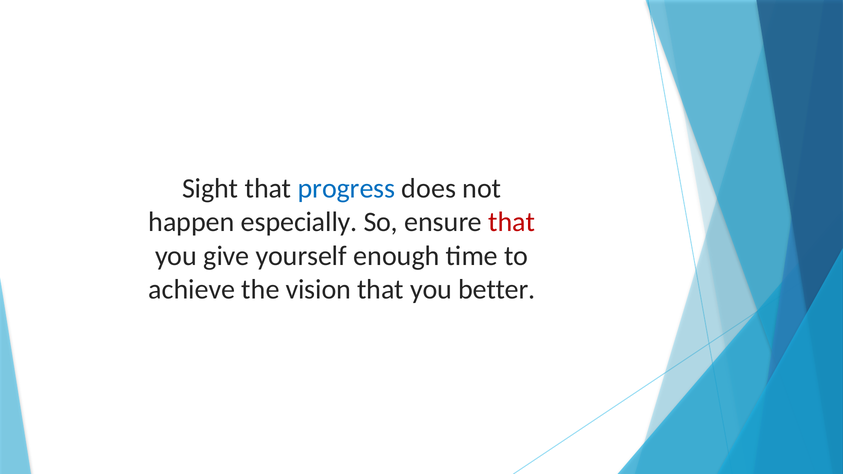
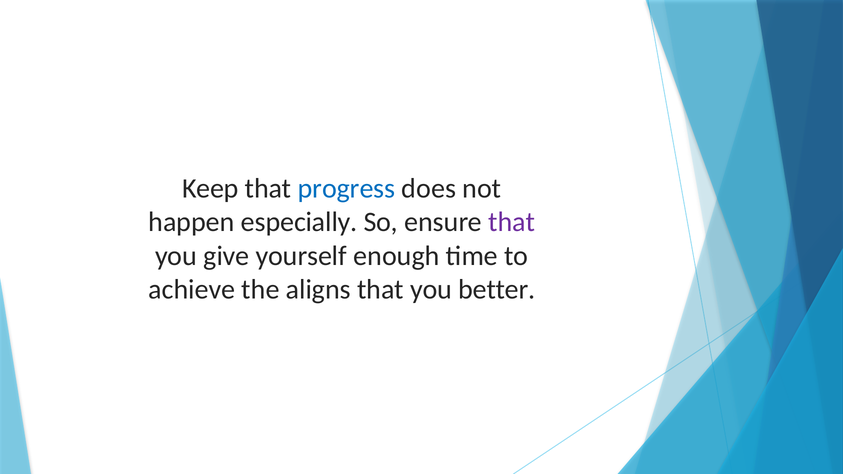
Sight: Sight -> Keep (210, 188)
that colour: red -> purple (512, 222)
vision: vision -> aligns (318, 290)
